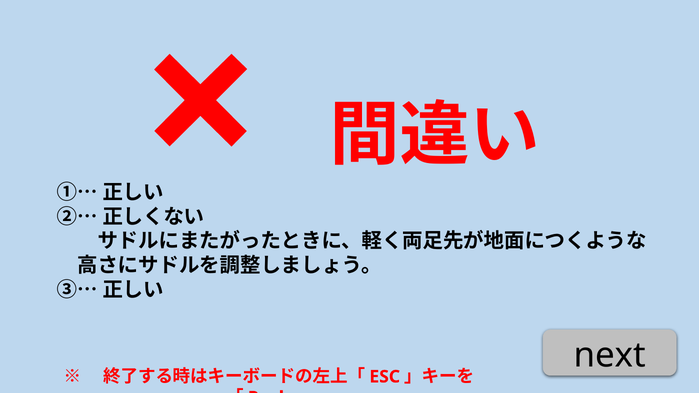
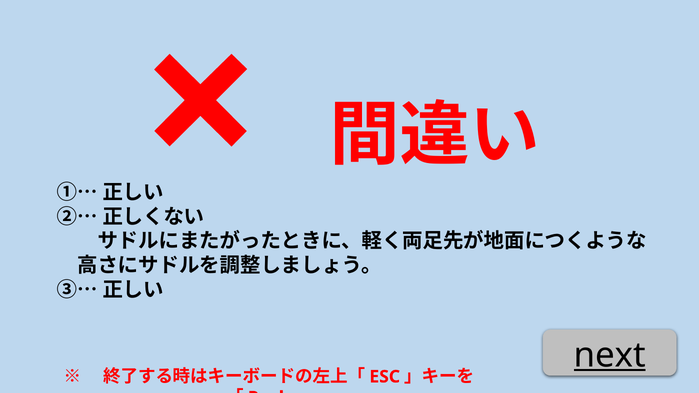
next underline: none -> present (610, 355)
